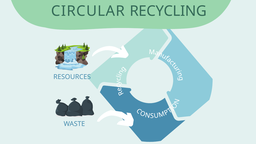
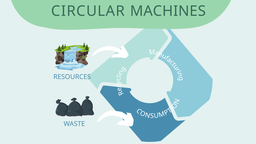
RECYCLING: RECYCLING -> MACHINES (168, 11)
